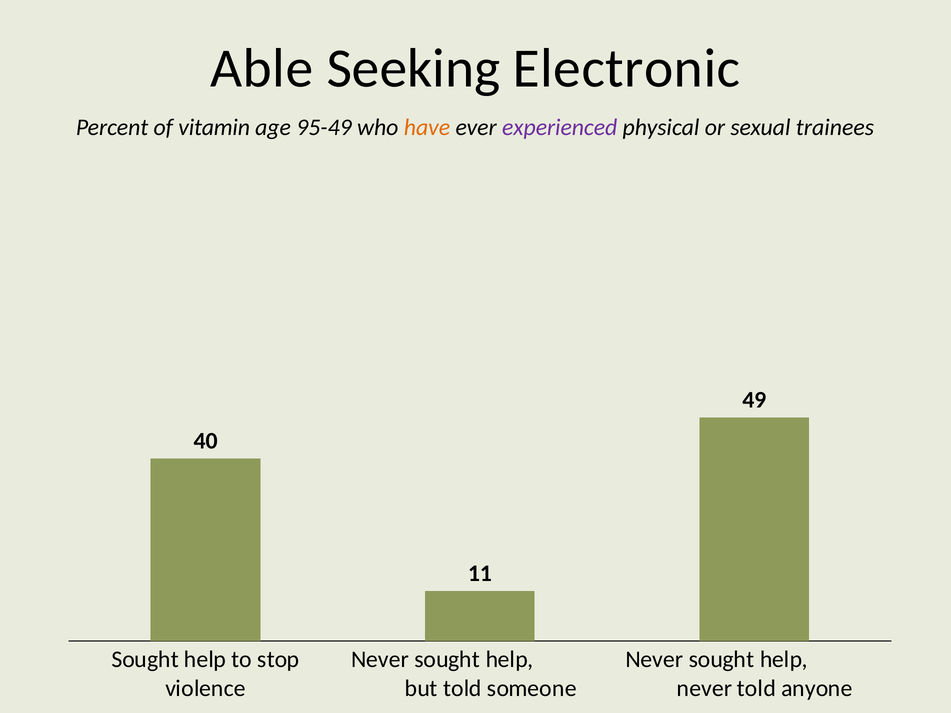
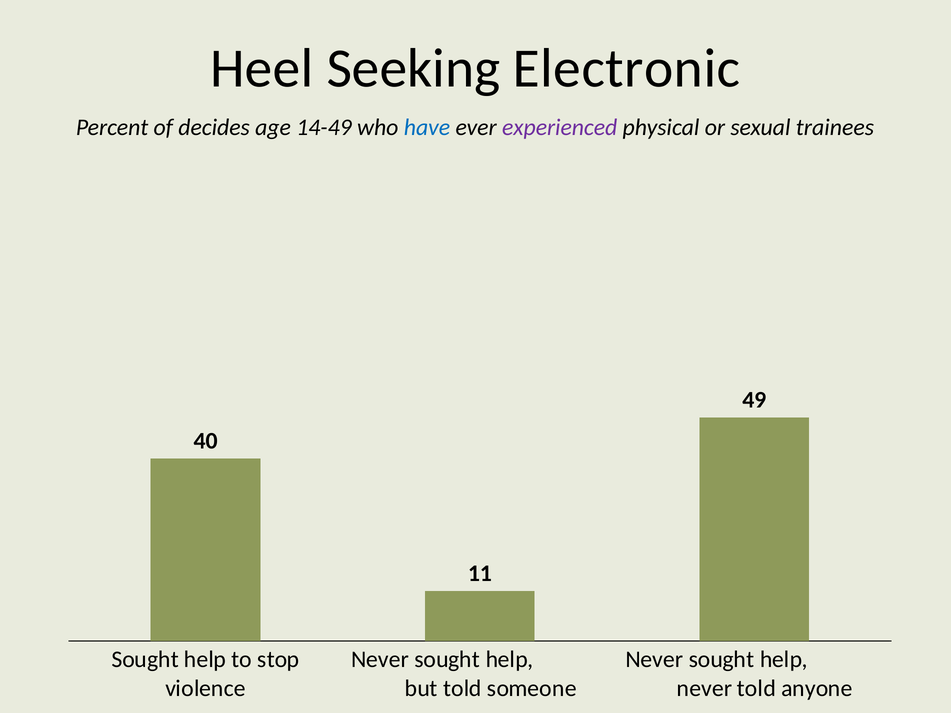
Able: Able -> Heel (262, 69)
vitamin: vitamin -> decides (214, 128)
95-49: 95-49 -> 14-49 (324, 128)
have colour: orange -> blue (427, 128)
